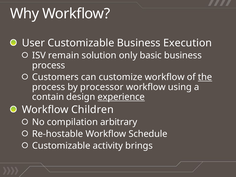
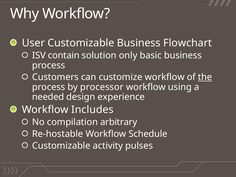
Execution: Execution -> Flowchart (188, 43)
remain: remain -> contain (64, 55)
contain: contain -> needed (48, 97)
experience underline: present -> none (121, 97)
Children: Children -> Includes (92, 110)
brings: brings -> pulses (139, 146)
